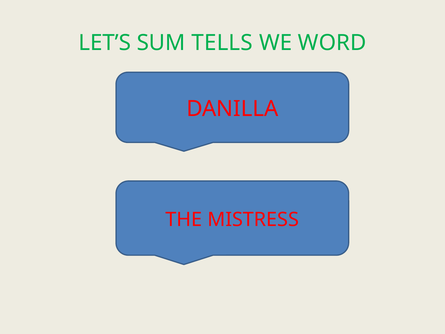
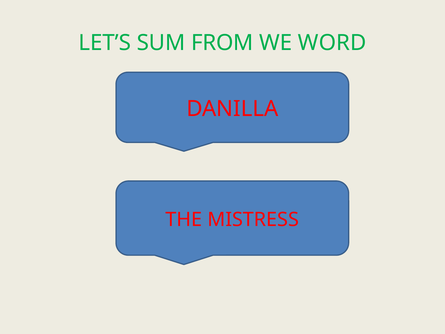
TELLS: TELLS -> FROM (222, 43)
